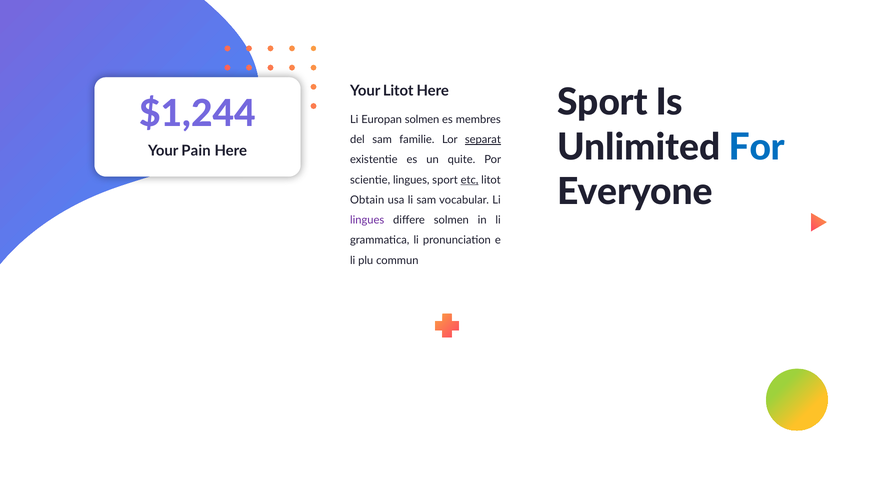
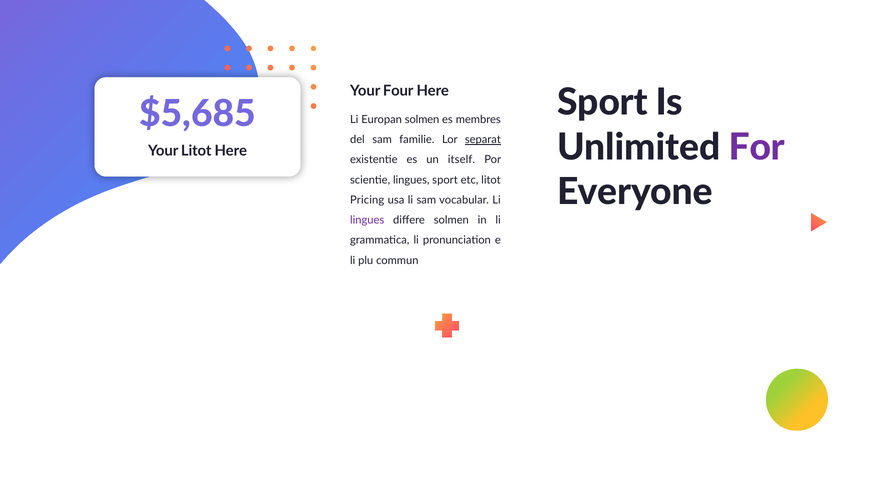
Your Litot: Litot -> Four (398, 91)
$1,244: $1,244 -> $5,685 (198, 114)
For colour: blue -> purple (757, 147)
Your Pain: Pain -> Litot (196, 151)
quite: quite -> itself (461, 160)
etc underline: present -> none (469, 180)
Obtain: Obtain -> Pricing (367, 200)
